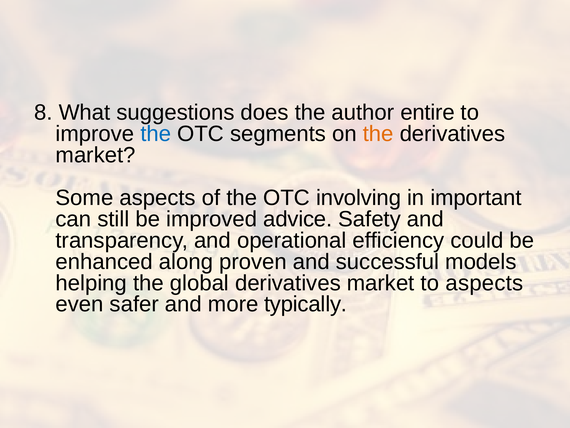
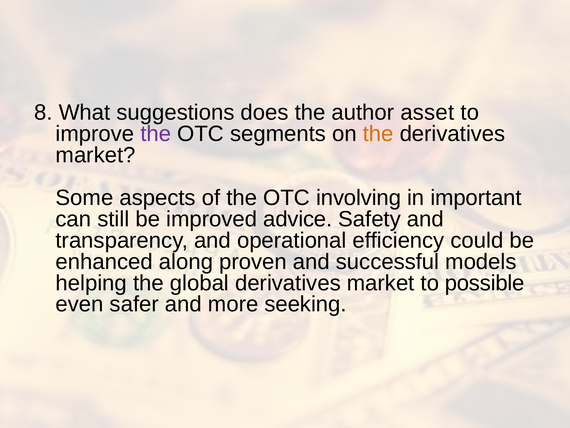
entire: entire -> asset (427, 112)
the colour: blue -> purple (156, 134)
to aspects: aspects -> possible (485, 283)
typically: typically -> seeking (305, 304)
